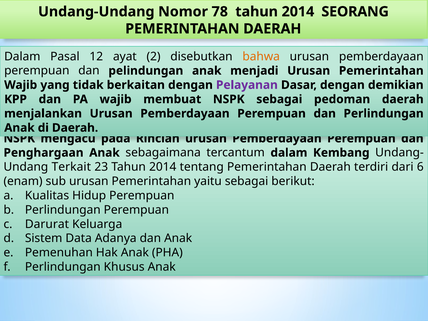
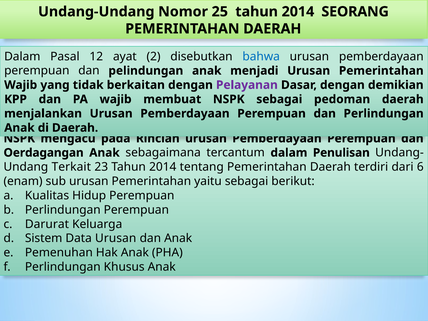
78: 78 -> 25 (220, 12)
bahwa colour: orange -> blue (261, 56)
Penghargaan: Penghargaan -> Oerdagangan (44, 153)
Kembang: Kembang -> Penulisan (341, 153)
Data Adanya: Adanya -> Urusan (116, 238)
